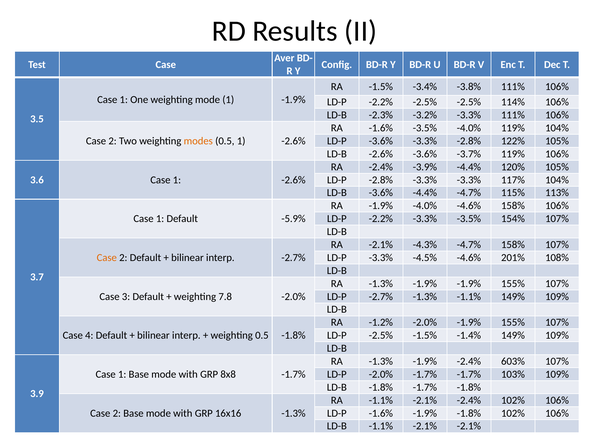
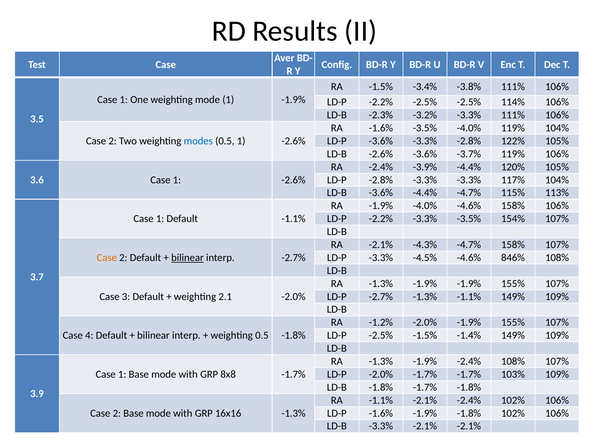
modes colour: orange -> blue (198, 141)
Default -5.9%: -5.9% -> -1.1% (293, 219)
bilinear underline: none -> present (187, 258)
201%: 201% -> 846% (513, 258)
7.8: 7.8 -> 2.1 (225, 297)
-2.4% 603%: 603% -> 108% (513, 362)
LD-B -1.1%: -1.1% -> -3.3% (381, 427)
